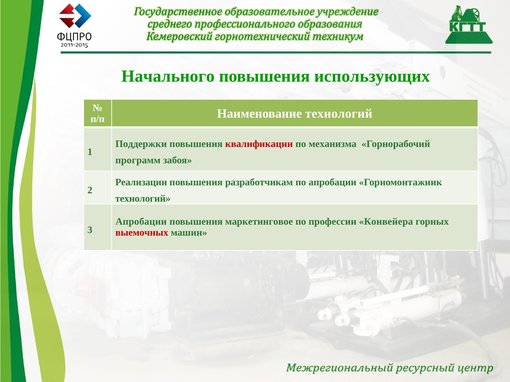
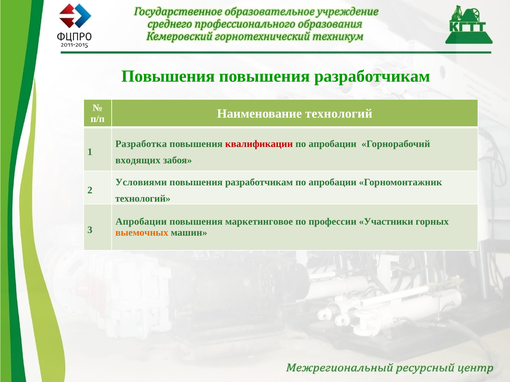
Начального: Начального -> Повышения (168, 76)
использующих: использующих -> разработчикам (372, 76)
Поддержки: Поддержки -> Разработка (141, 144)
механизма: механизма -> апробации (333, 144)
программ: программ -> входящих (138, 160)
Реализации: Реализации -> Условиями (141, 182)
Конвейера: Конвейера -> Участники (386, 222)
выемочных colour: red -> orange (142, 233)
